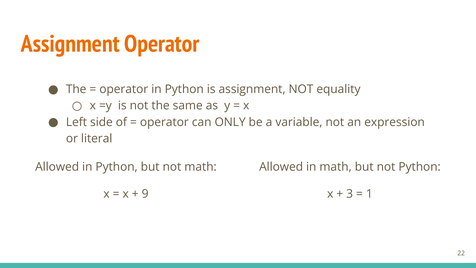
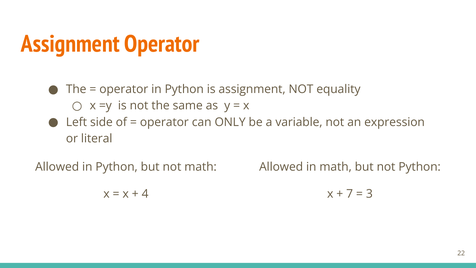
9: 9 -> 4 (145, 194)
3: 3 -> 7 (350, 194)
1: 1 -> 3 (369, 194)
